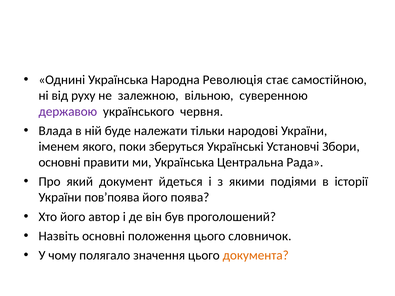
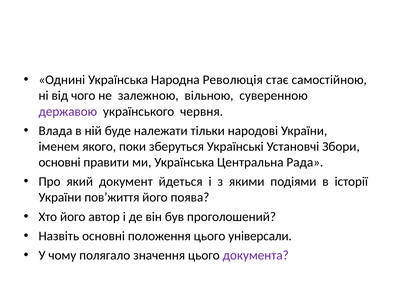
руху: руху -> чого (83, 96)
пов’поява: пов’поява -> пов’життя (112, 198)
словничок: словничок -> універсали (260, 236)
документа colour: orange -> purple (256, 255)
